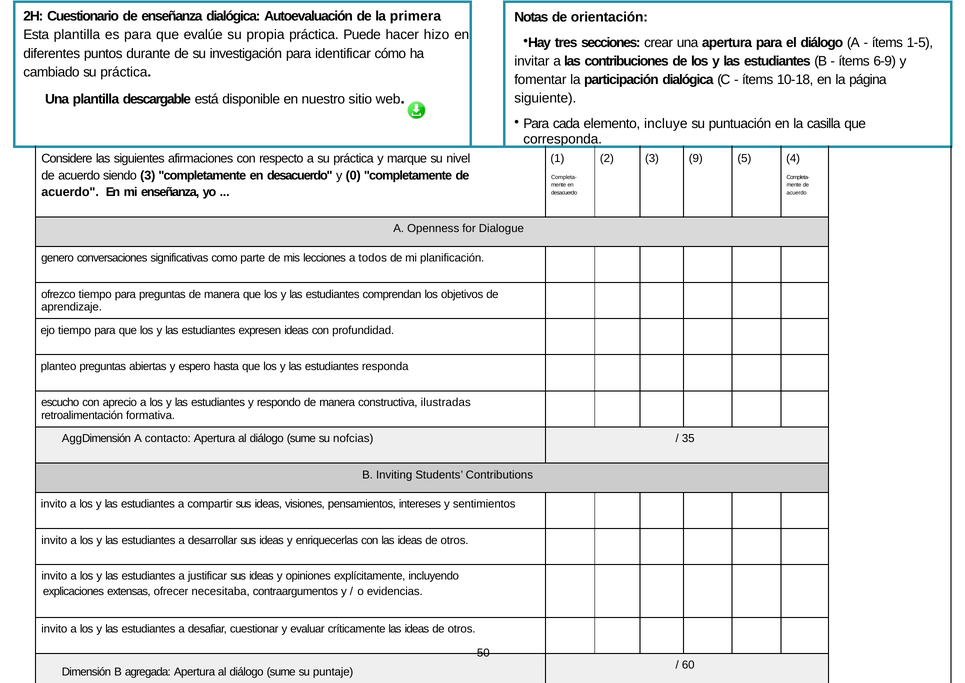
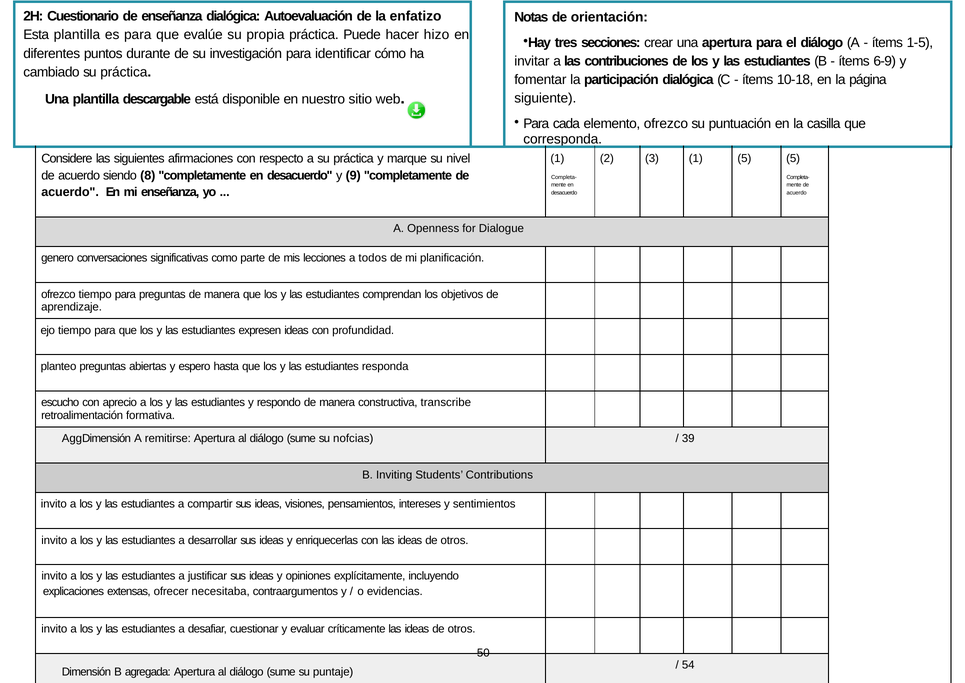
primera: primera -> enfatizo (416, 16)
elemento incluye: incluye -> ofrezco (666, 124)
3 9: 9 -> 1 (696, 158)
5 4: 4 -> 5 (793, 158)
siendo 3: 3 -> 8 (148, 175)
0: 0 -> 9 (353, 175)
ilustradas: ilustradas -> transcribe (446, 402)
contacto: contacto -> remitirse (168, 438)
35: 35 -> 39 (688, 438)
60: 60 -> 54 (688, 665)
